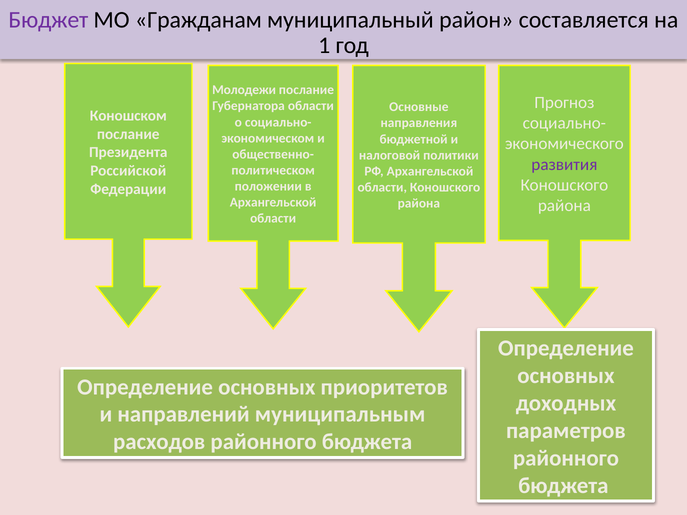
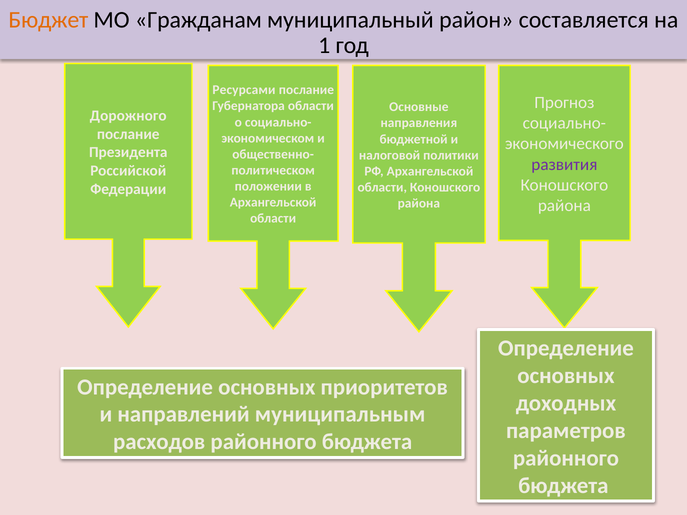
Бюджет colour: purple -> orange (48, 20)
Молодежи: Молодежи -> Ресурсами (244, 90)
Коношском: Коношском -> Дорожного (128, 116)
